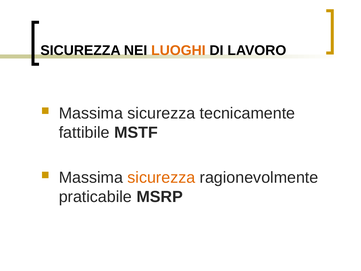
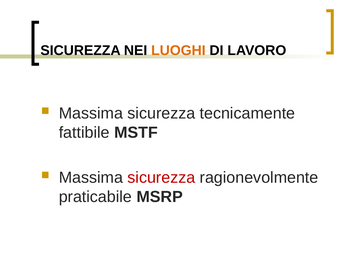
sicurezza colour: orange -> red (161, 177)
